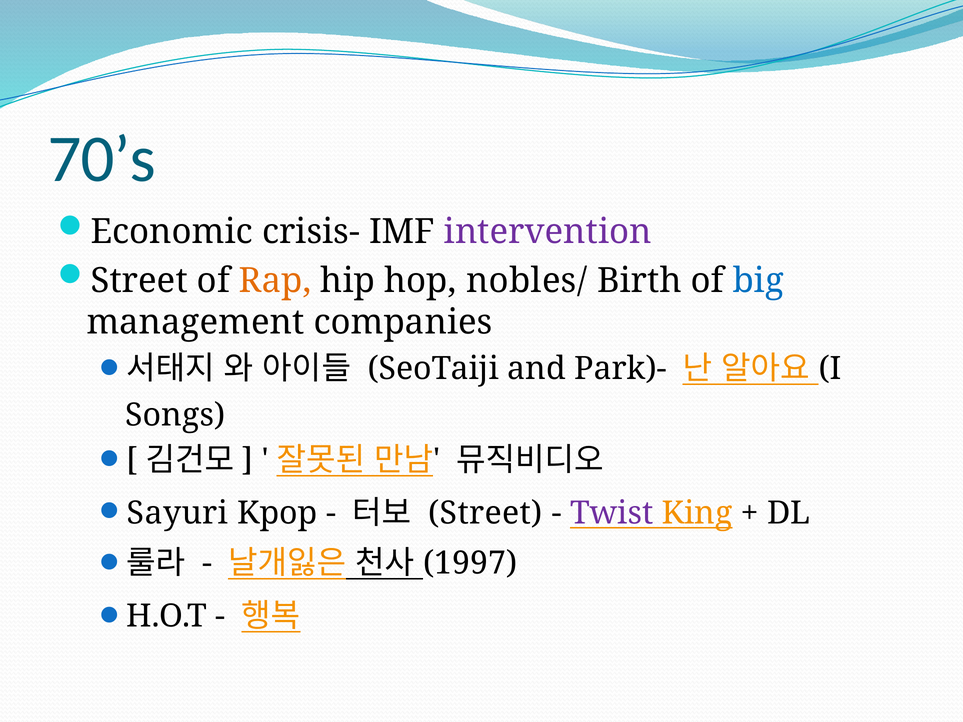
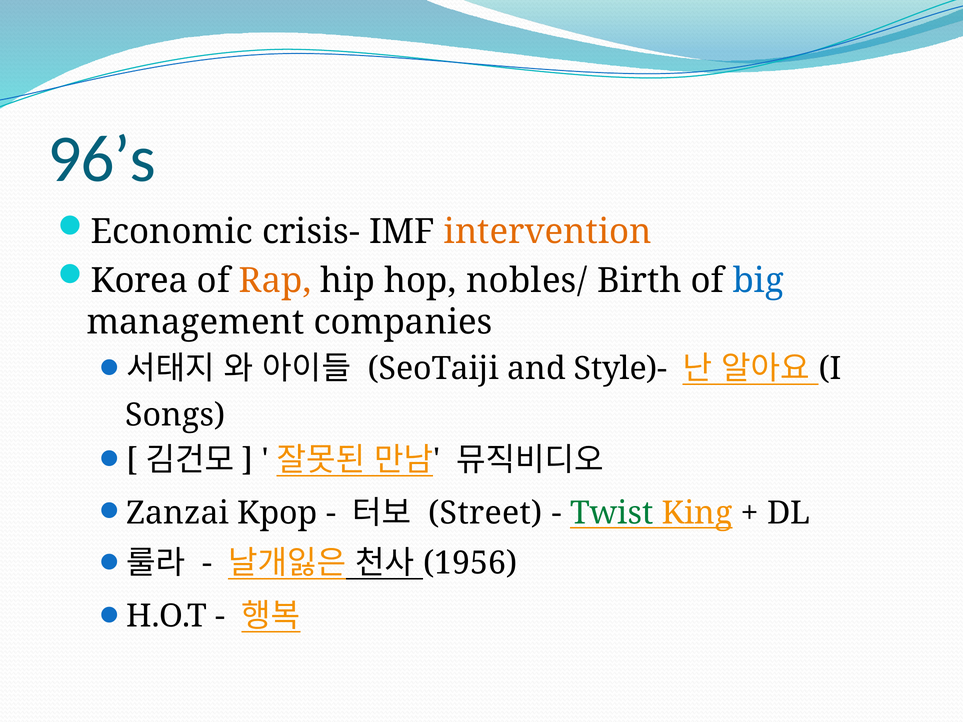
70’s: 70’s -> 96’s (102, 159)
intervention colour: purple -> orange (548, 232)
Street: Street -> Korea (139, 281)
Park)-: Park)- -> Style)- (621, 369)
Sayuri: Sayuri -> Zanzai (178, 513)
Twist colour: purple -> green (612, 513)
1997: 1997 -> 1956 (470, 564)
